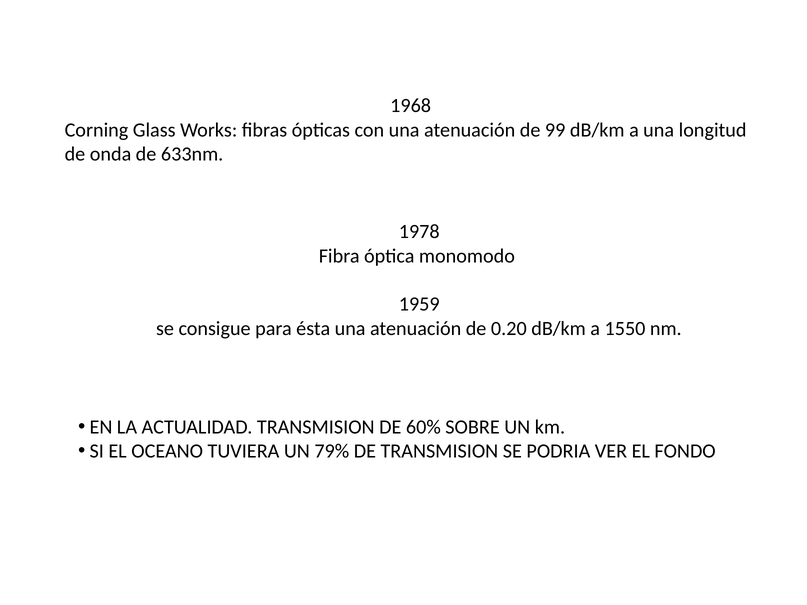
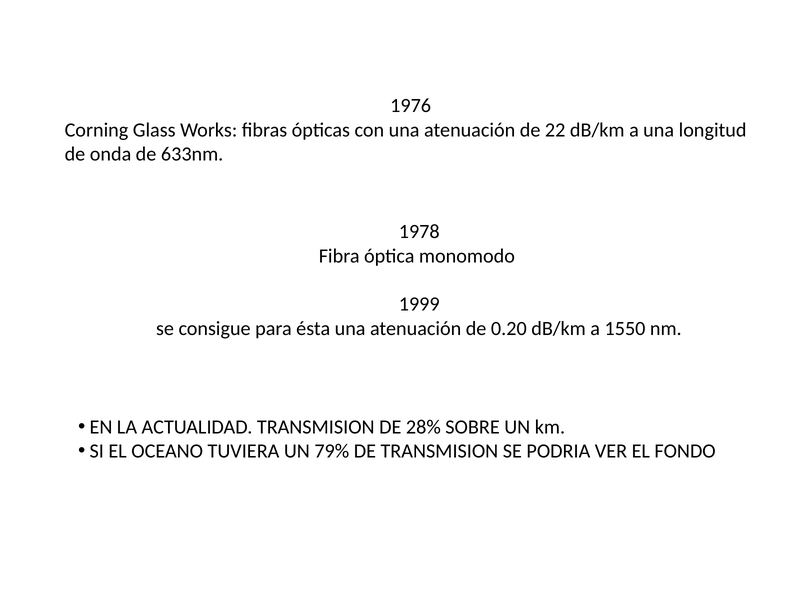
1968: 1968 -> 1976 (411, 106)
99: 99 -> 22 (555, 130)
1959: 1959 -> 1999 (419, 304)
60%: 60% -> 28% (423, 427)
